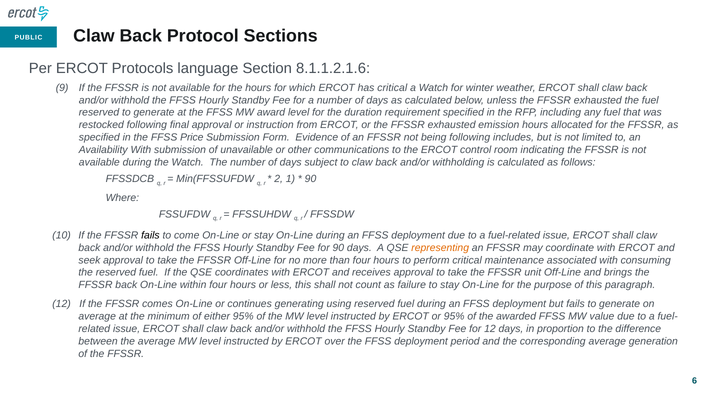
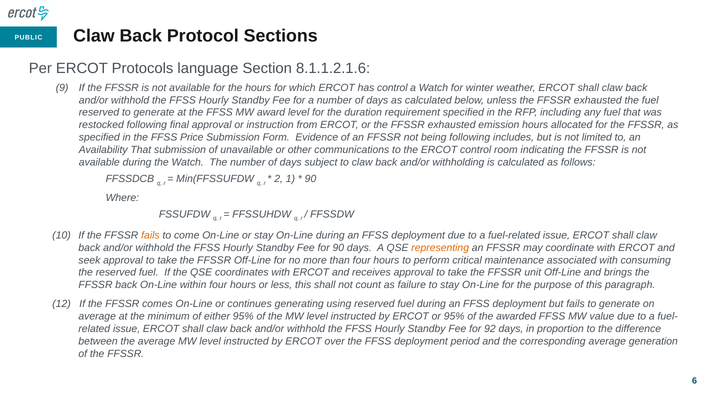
has critical: critical -> control (392, 88)
Availability With: With -> That (141, 150)
fails colour: black -> orange (150, 235)
for 12: 12 -> 92 (490, 329)
